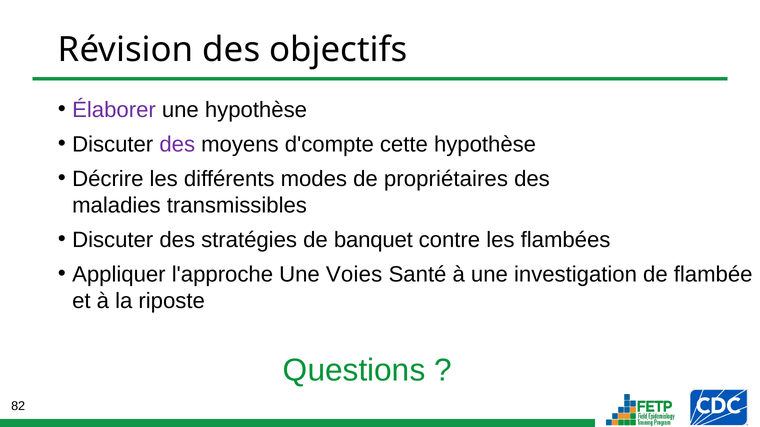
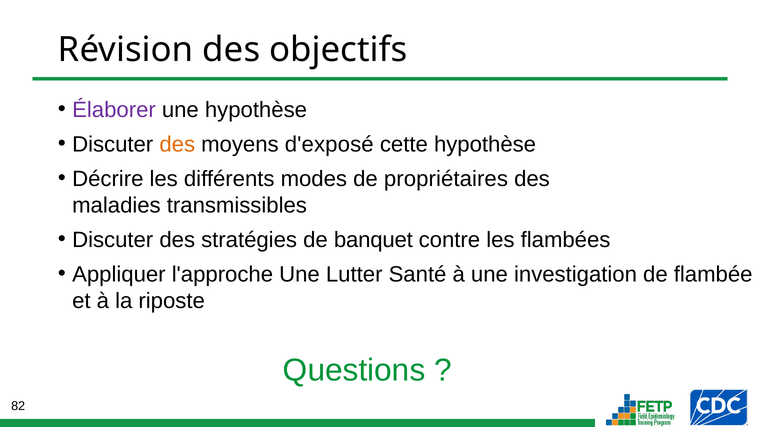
des colour: purple -> orange (177, 144)
d'compte: d'compte -> d'exposé (329, 144)
Voies: Voies -> Lutter (354, 275)
